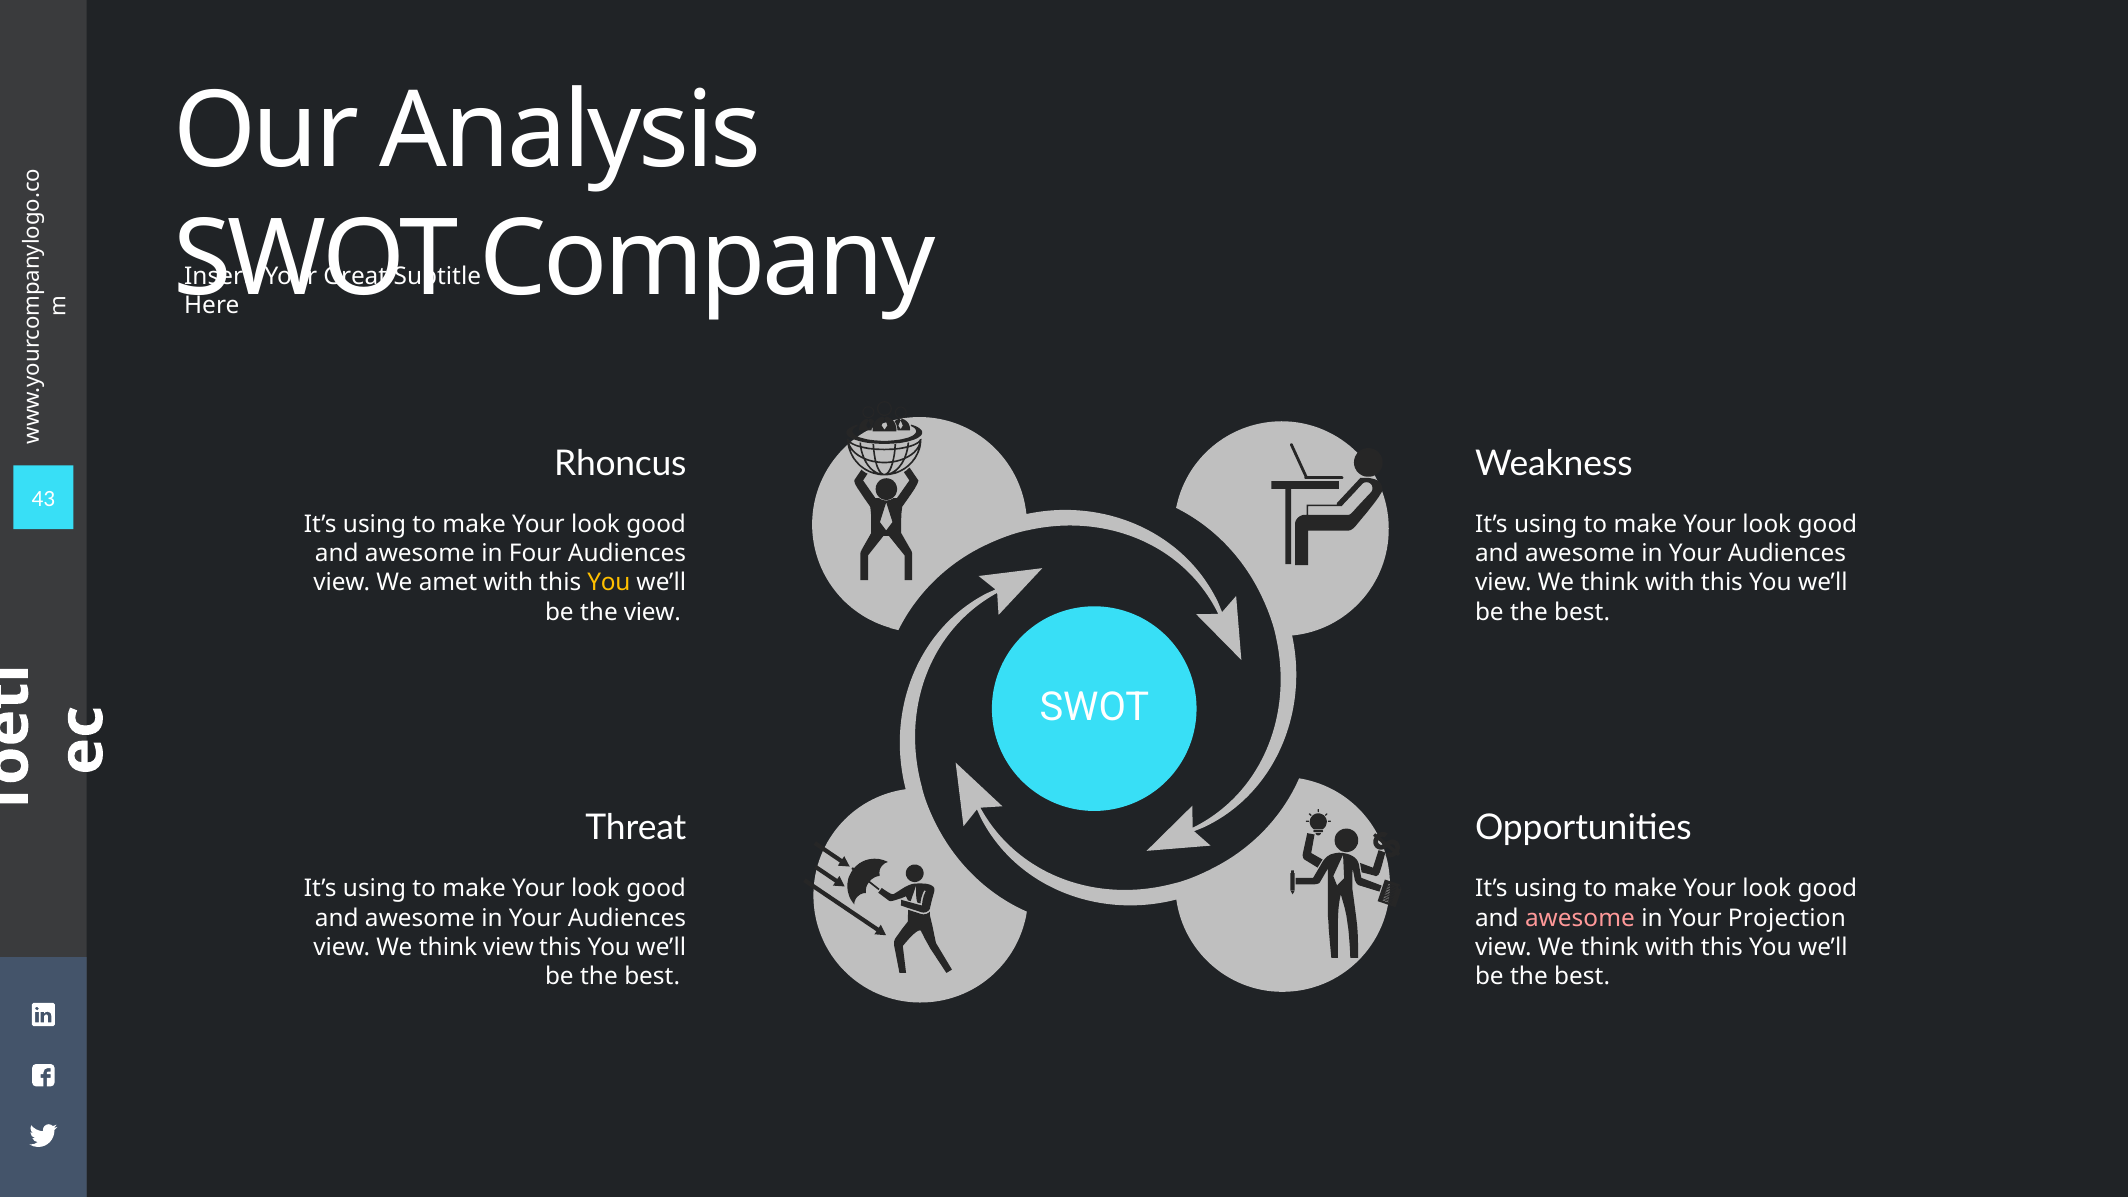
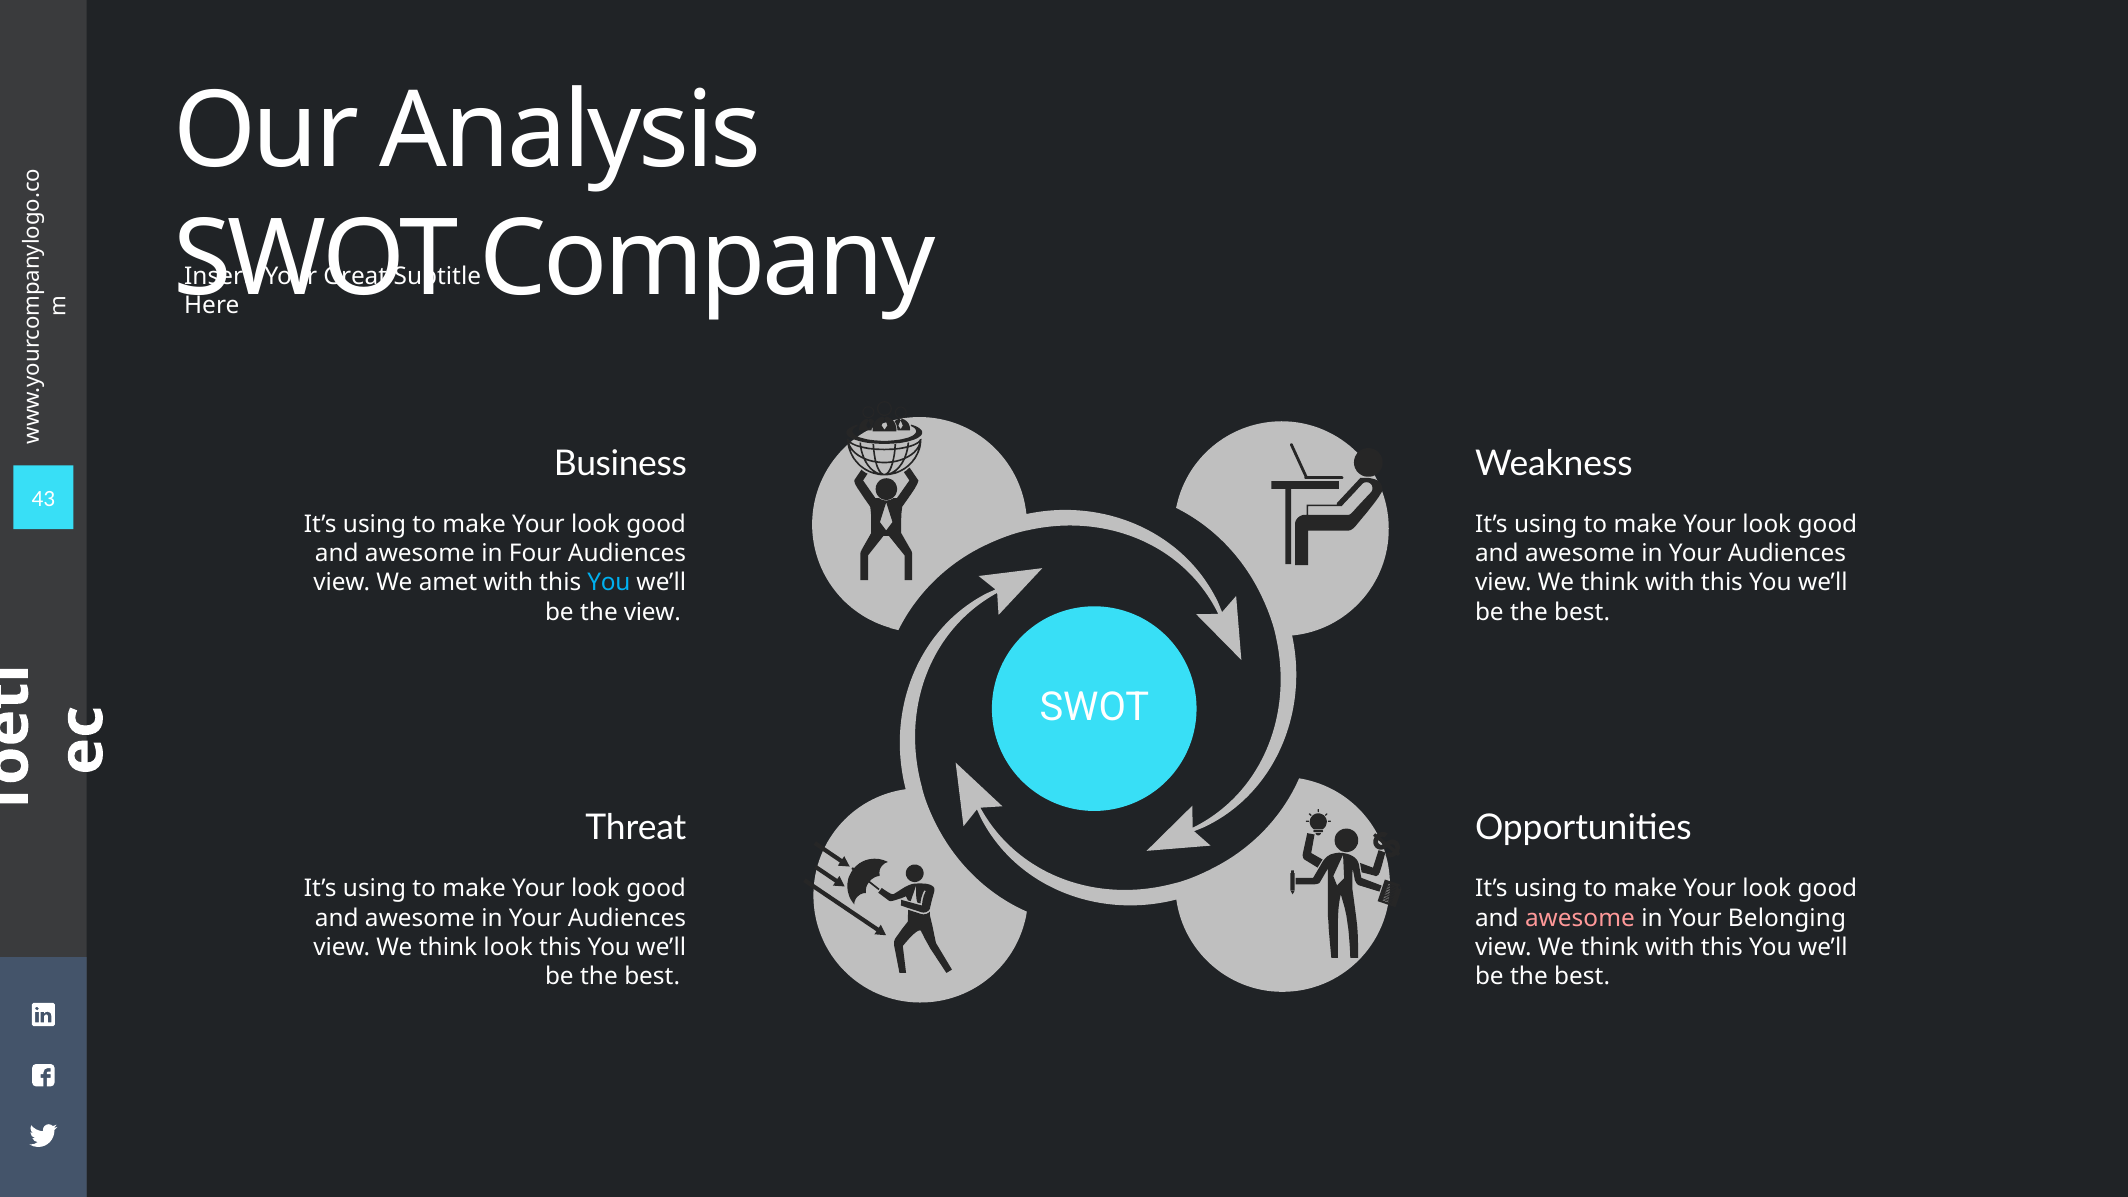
Rhoncus: Rhoncus -> Business (620, 463)
You colour: yellow -> light blue (609, 583)
Projection: Projection -> Belonging (1787, 918)
think view: view -> look (508, 947)
